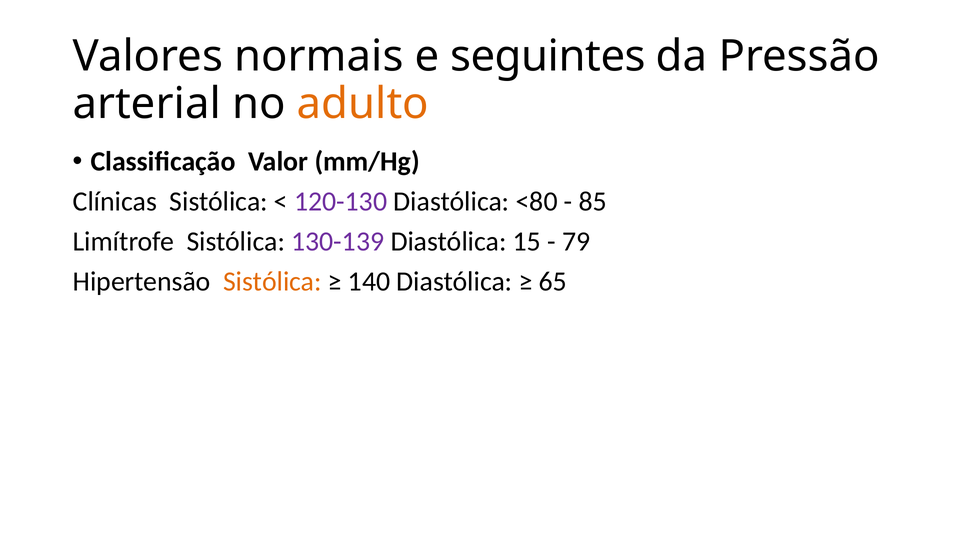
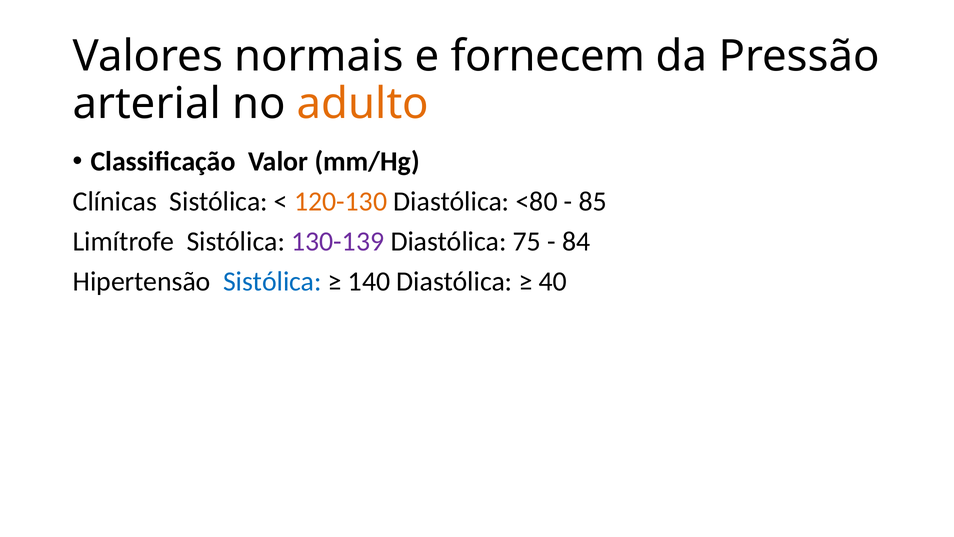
seguintes: seguintes -> fornecem (548, 57)
120-130 colour: purple -> orange (341, 201)
15: 15 -> 75 (527, 241)
79: 79 -> 84 (576, 241)
Sistólica colour: orange -> blue (272, 281)
65: 65 -> 40 (553, 281)
